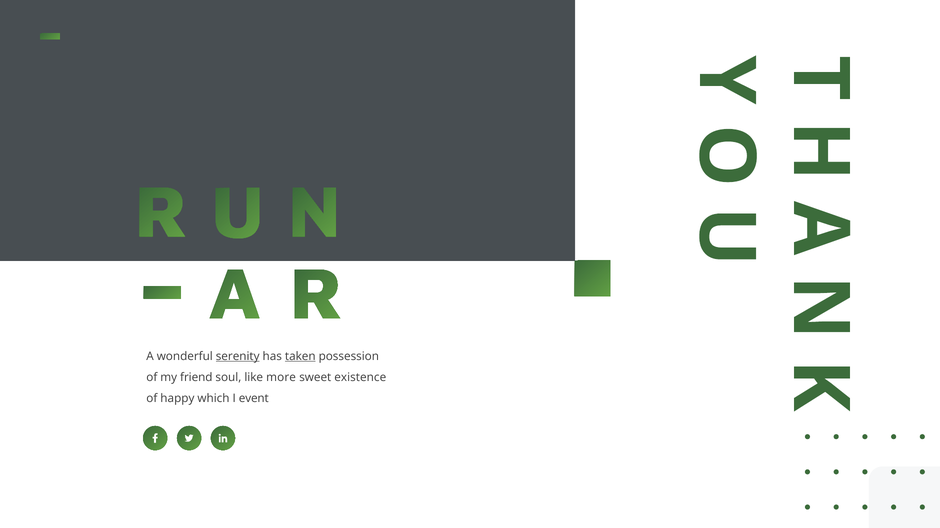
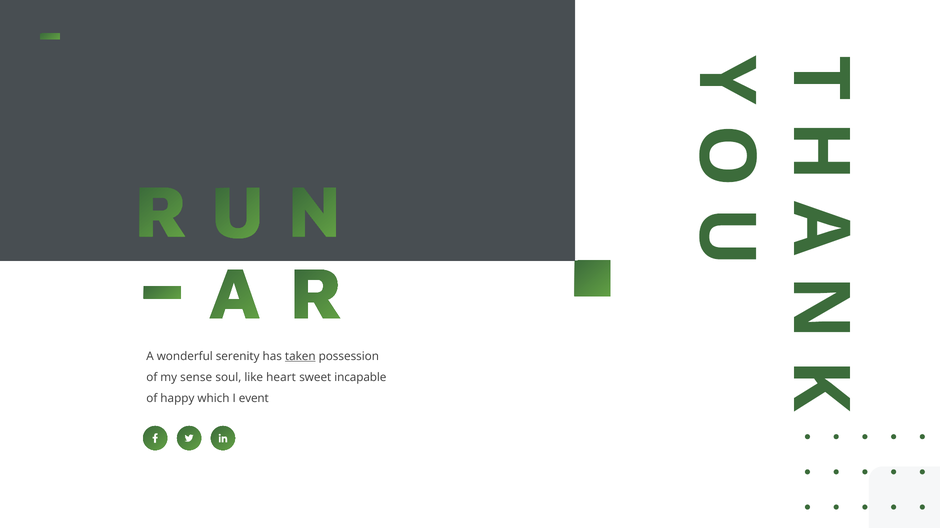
serenity underline: present -> none (238, 357)
friend: friend -> sense (196, 378)
more: more -> heart (281, 378)
existence: existence -> incapable (360, 378)
